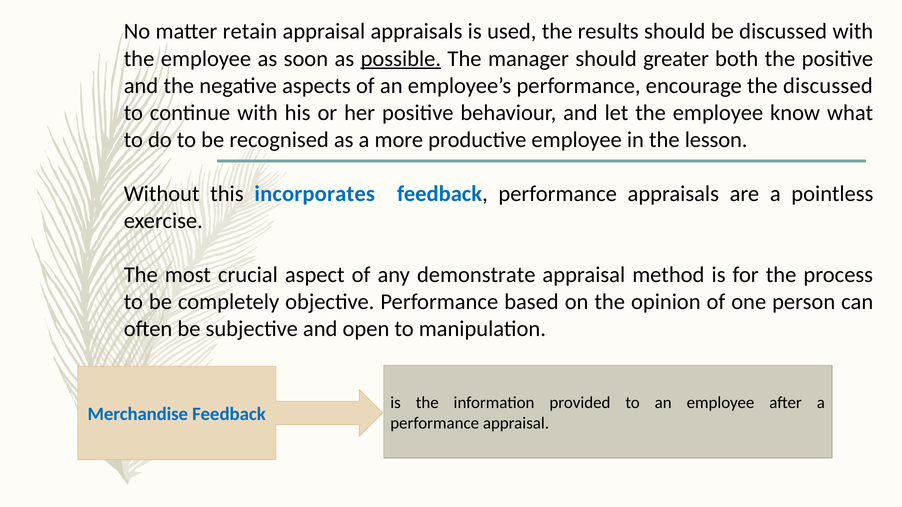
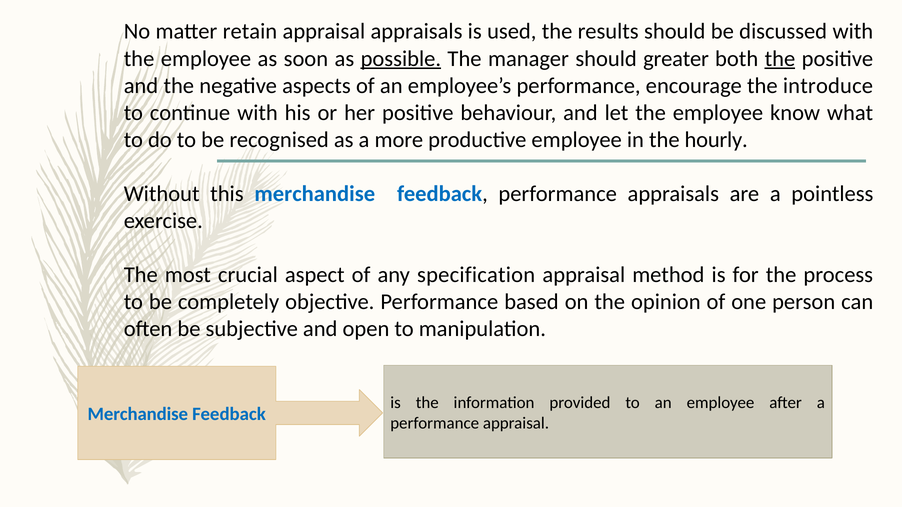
the underline: none -> present (780, 59)
the discussed: discussed -> introduce (828, 86)
lesson: lesson -> hourly (716, 140)
this incorporates: incorporates -> merchandise (315, 194)
demonstrate: demonstrate -> specification (476, 275)
